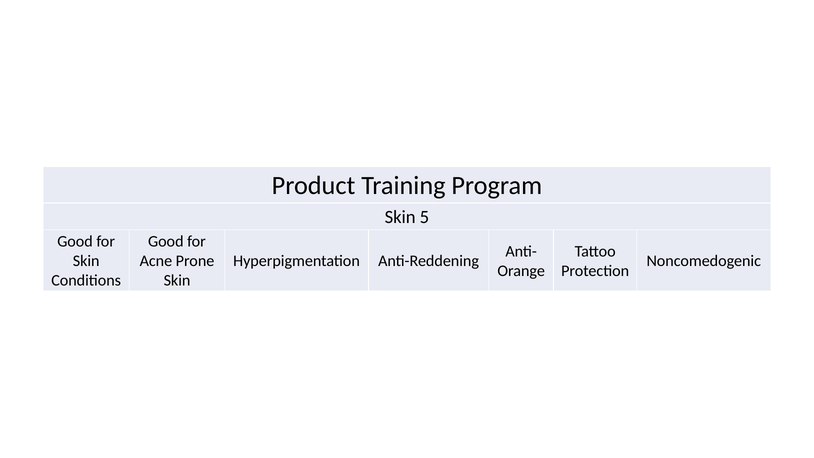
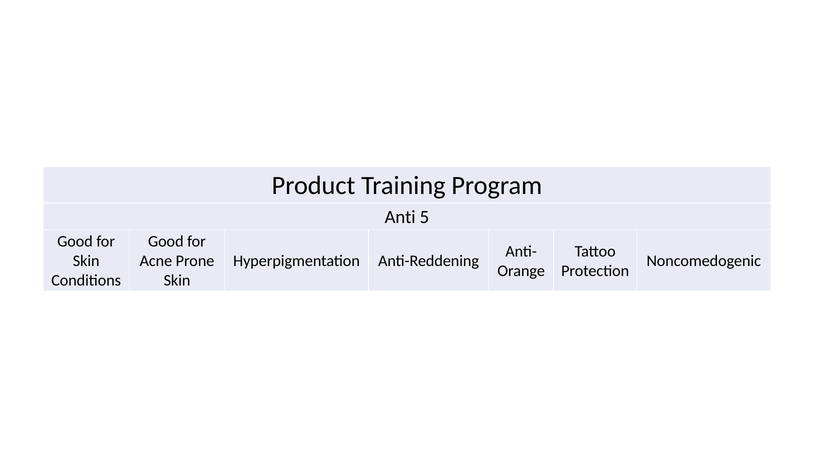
Skin: Skin -> Anti (400, 217)
